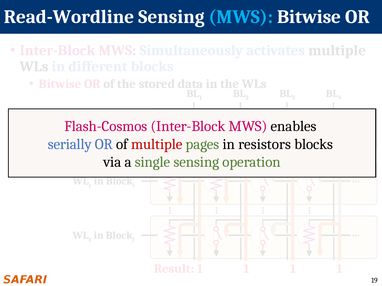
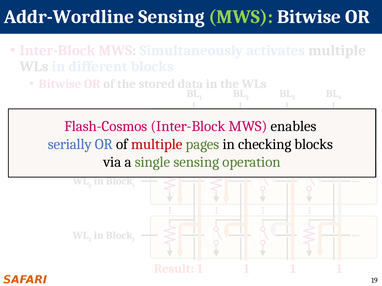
Read-Wordline: Read-Wordline -> Addr-Wordline (69, 17)
MWS colour: light blue -> light green (241, 17)
resistors: resistors -> checking (265, 144)
